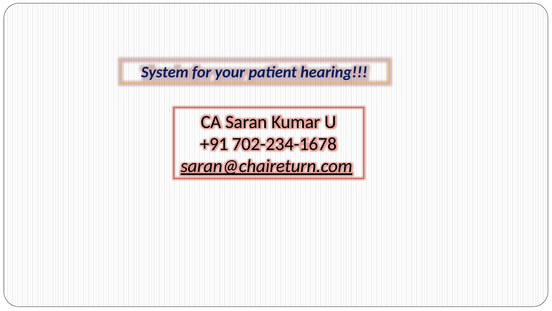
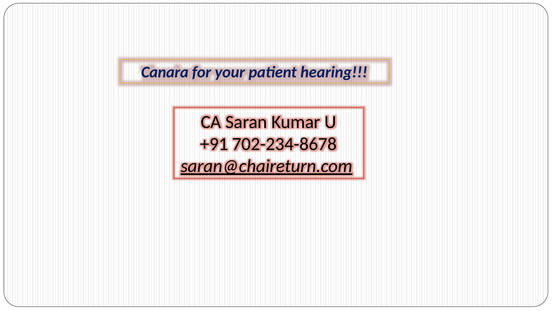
System: System -> Canara (165, 72)
702-234-1678: 702-234-1678 -> 702-234-8678 (284, 144)
